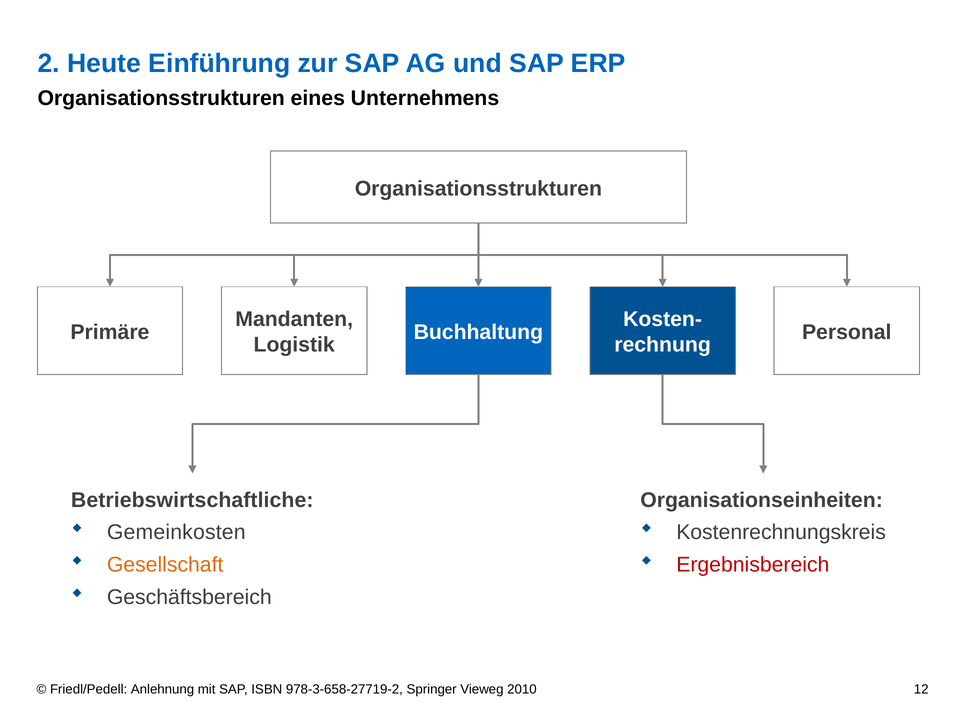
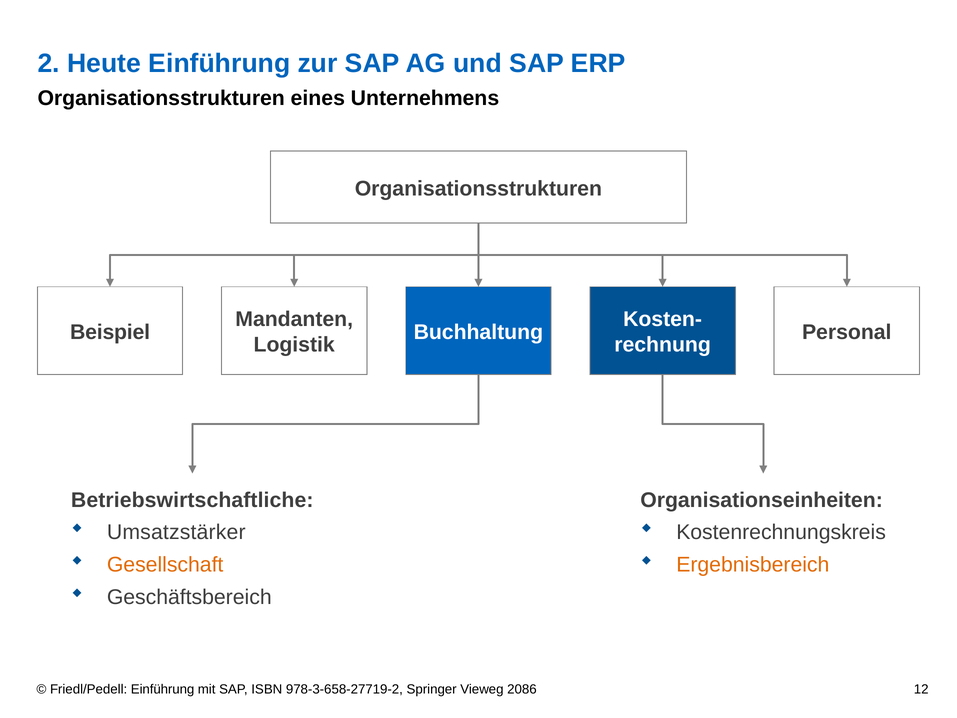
Primäre: Primäre -> Beispiel (110, 332)
Gemeinkosten: Gemeinkosten -> Umsatzstärker (176, 532)
Ergebnisbereich colour: red -> orange (753, 564)
Friedl/Pedell Anlehnung: Anlehnung -> Einführung (163, 689)
2010: 2010 -> 2086 (522, 689)
